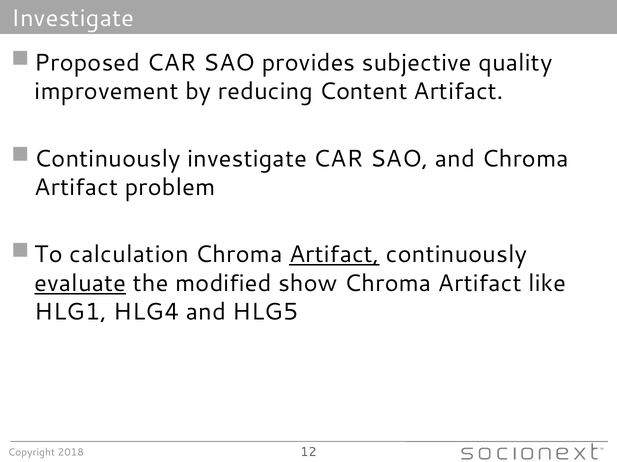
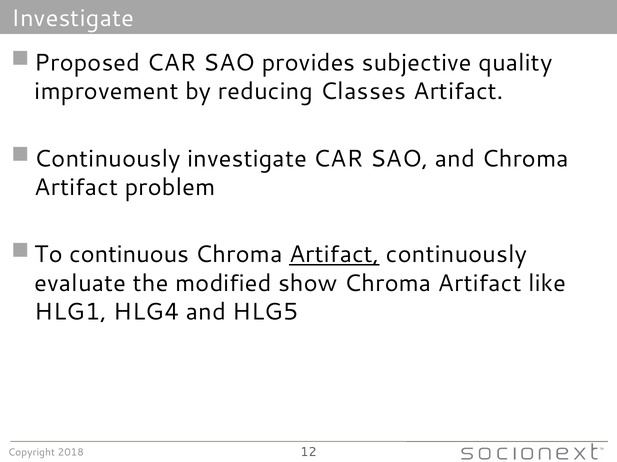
Content: Content -> Classes (363, 92)
calculation: calculation -> continuous (129, 255)
evaluate underline: present -> none (80, 284)
